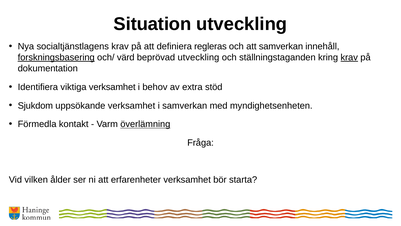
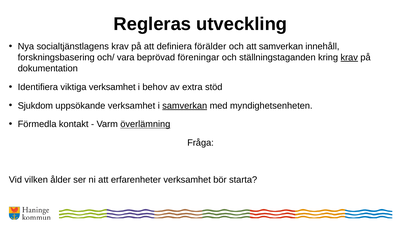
Situation: Situation -> Regleras (152, 24)
regleras: regleras -> förälder (210, 46)
forskningsbasering underline: present -> none (56, 57)
värd: värd -> vara (126, 57)
beprövad utveckling: utveckling -> föreningar (198, 57)
samverkan underline: none -> present (185, 105)
